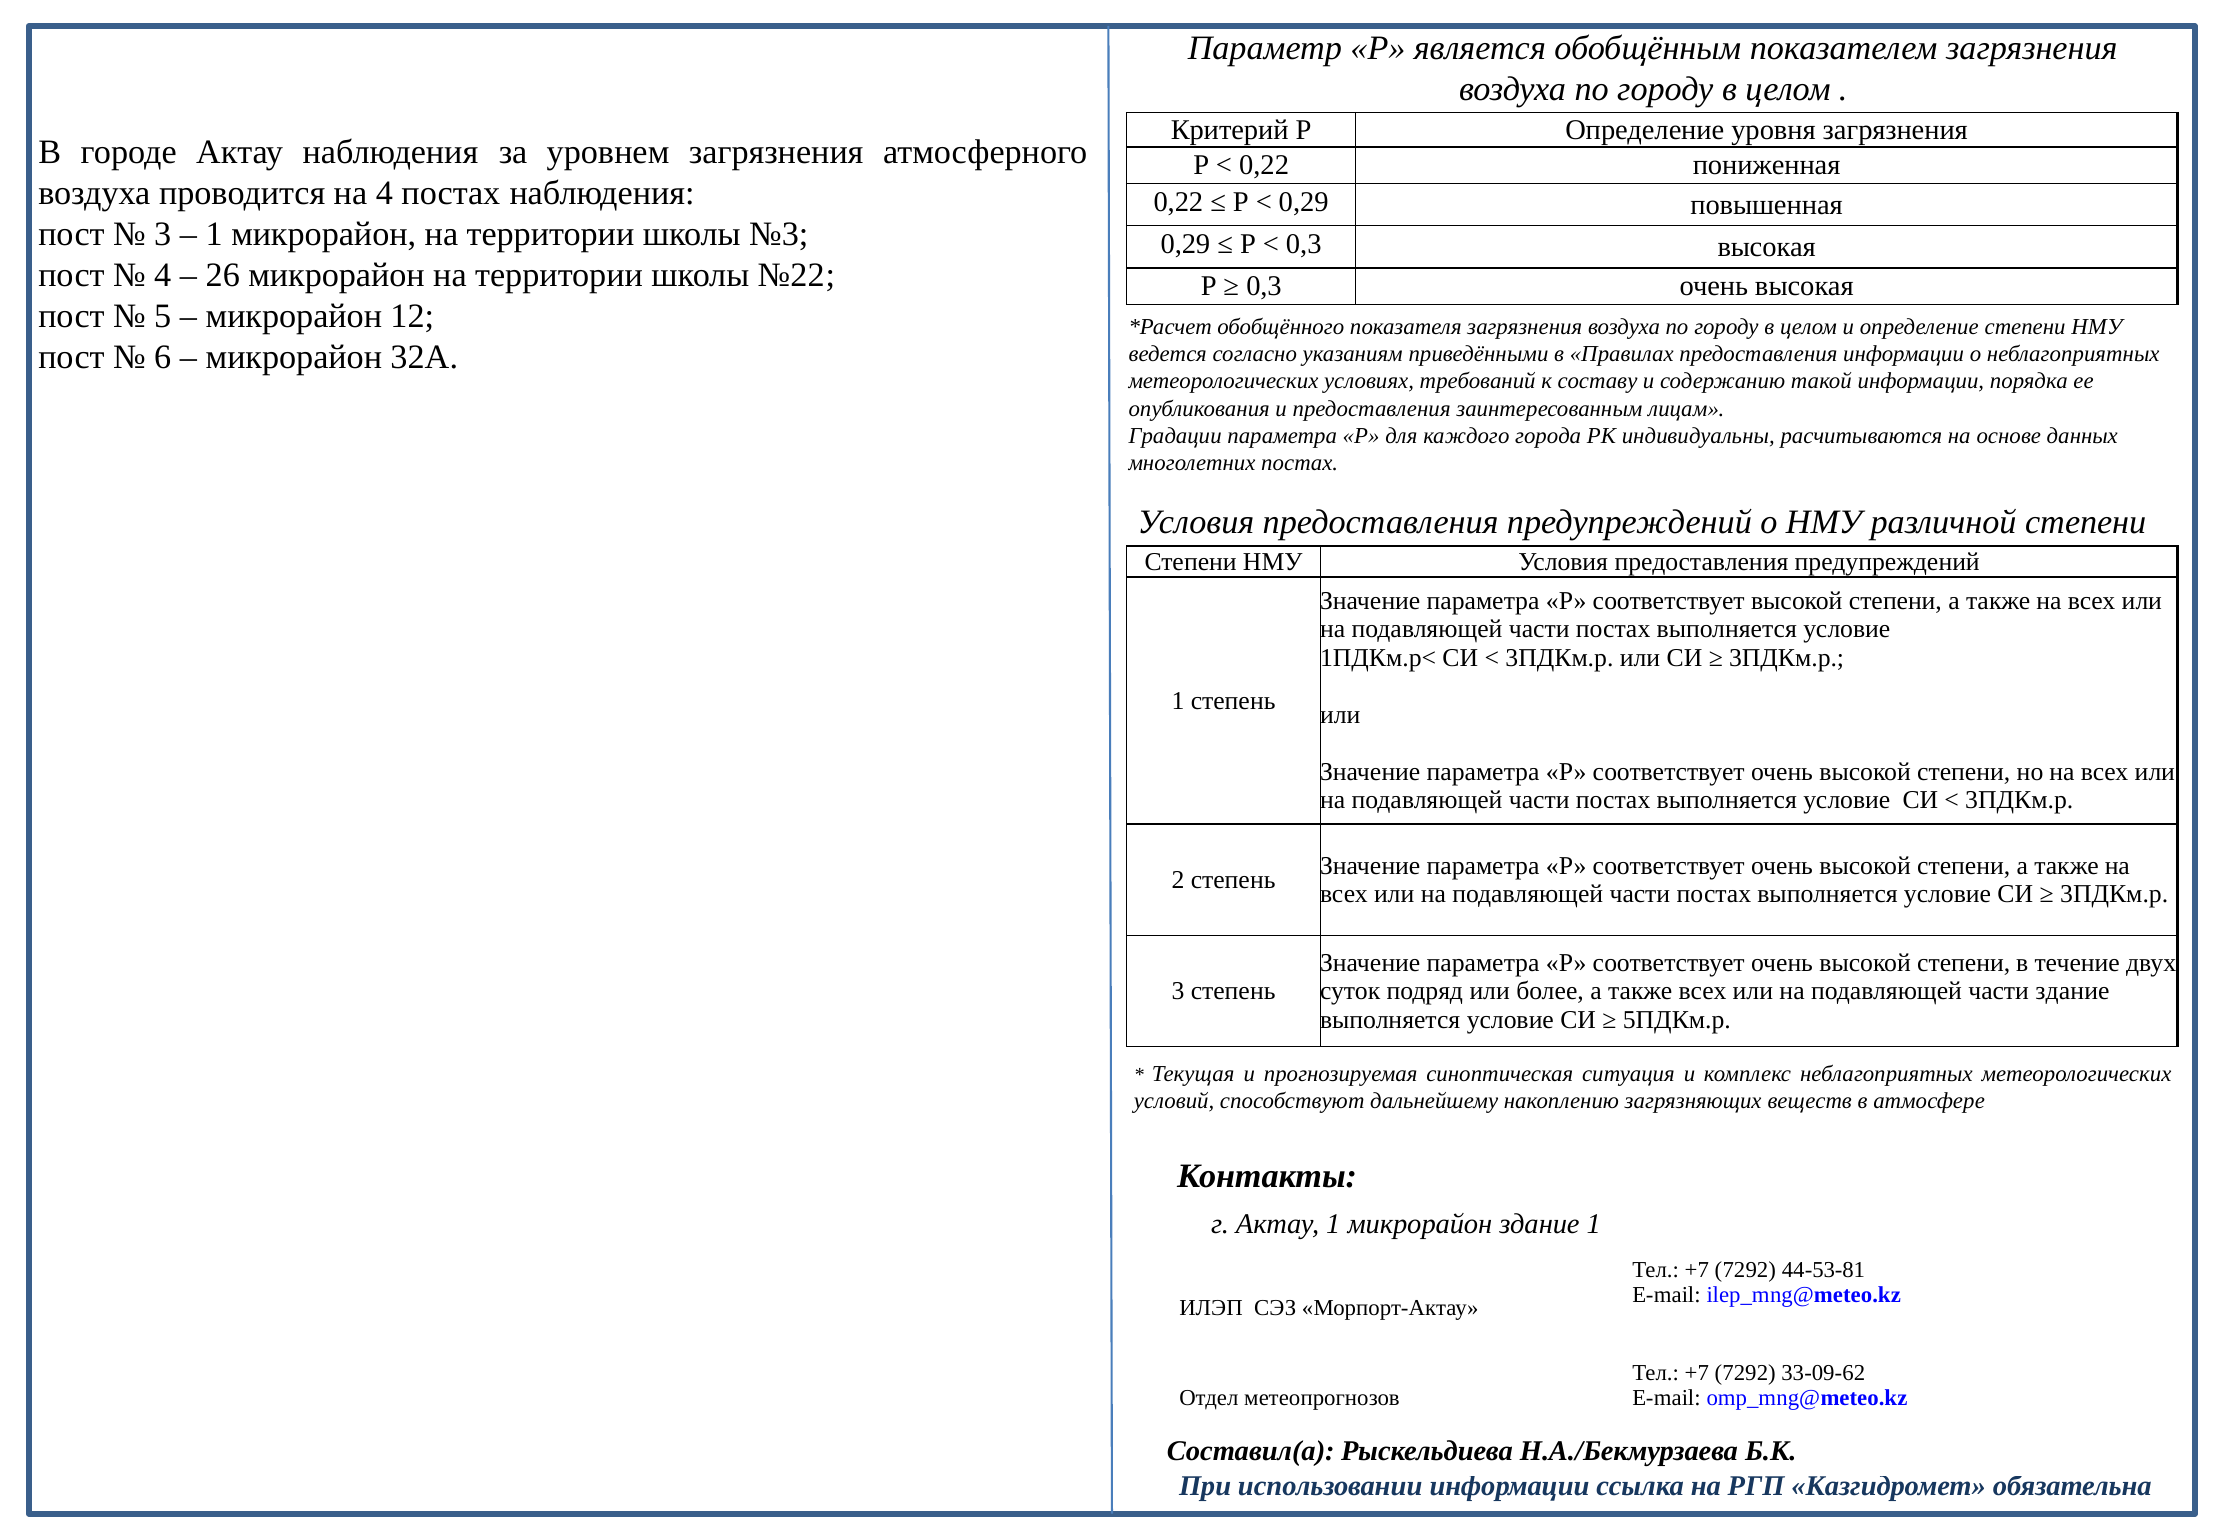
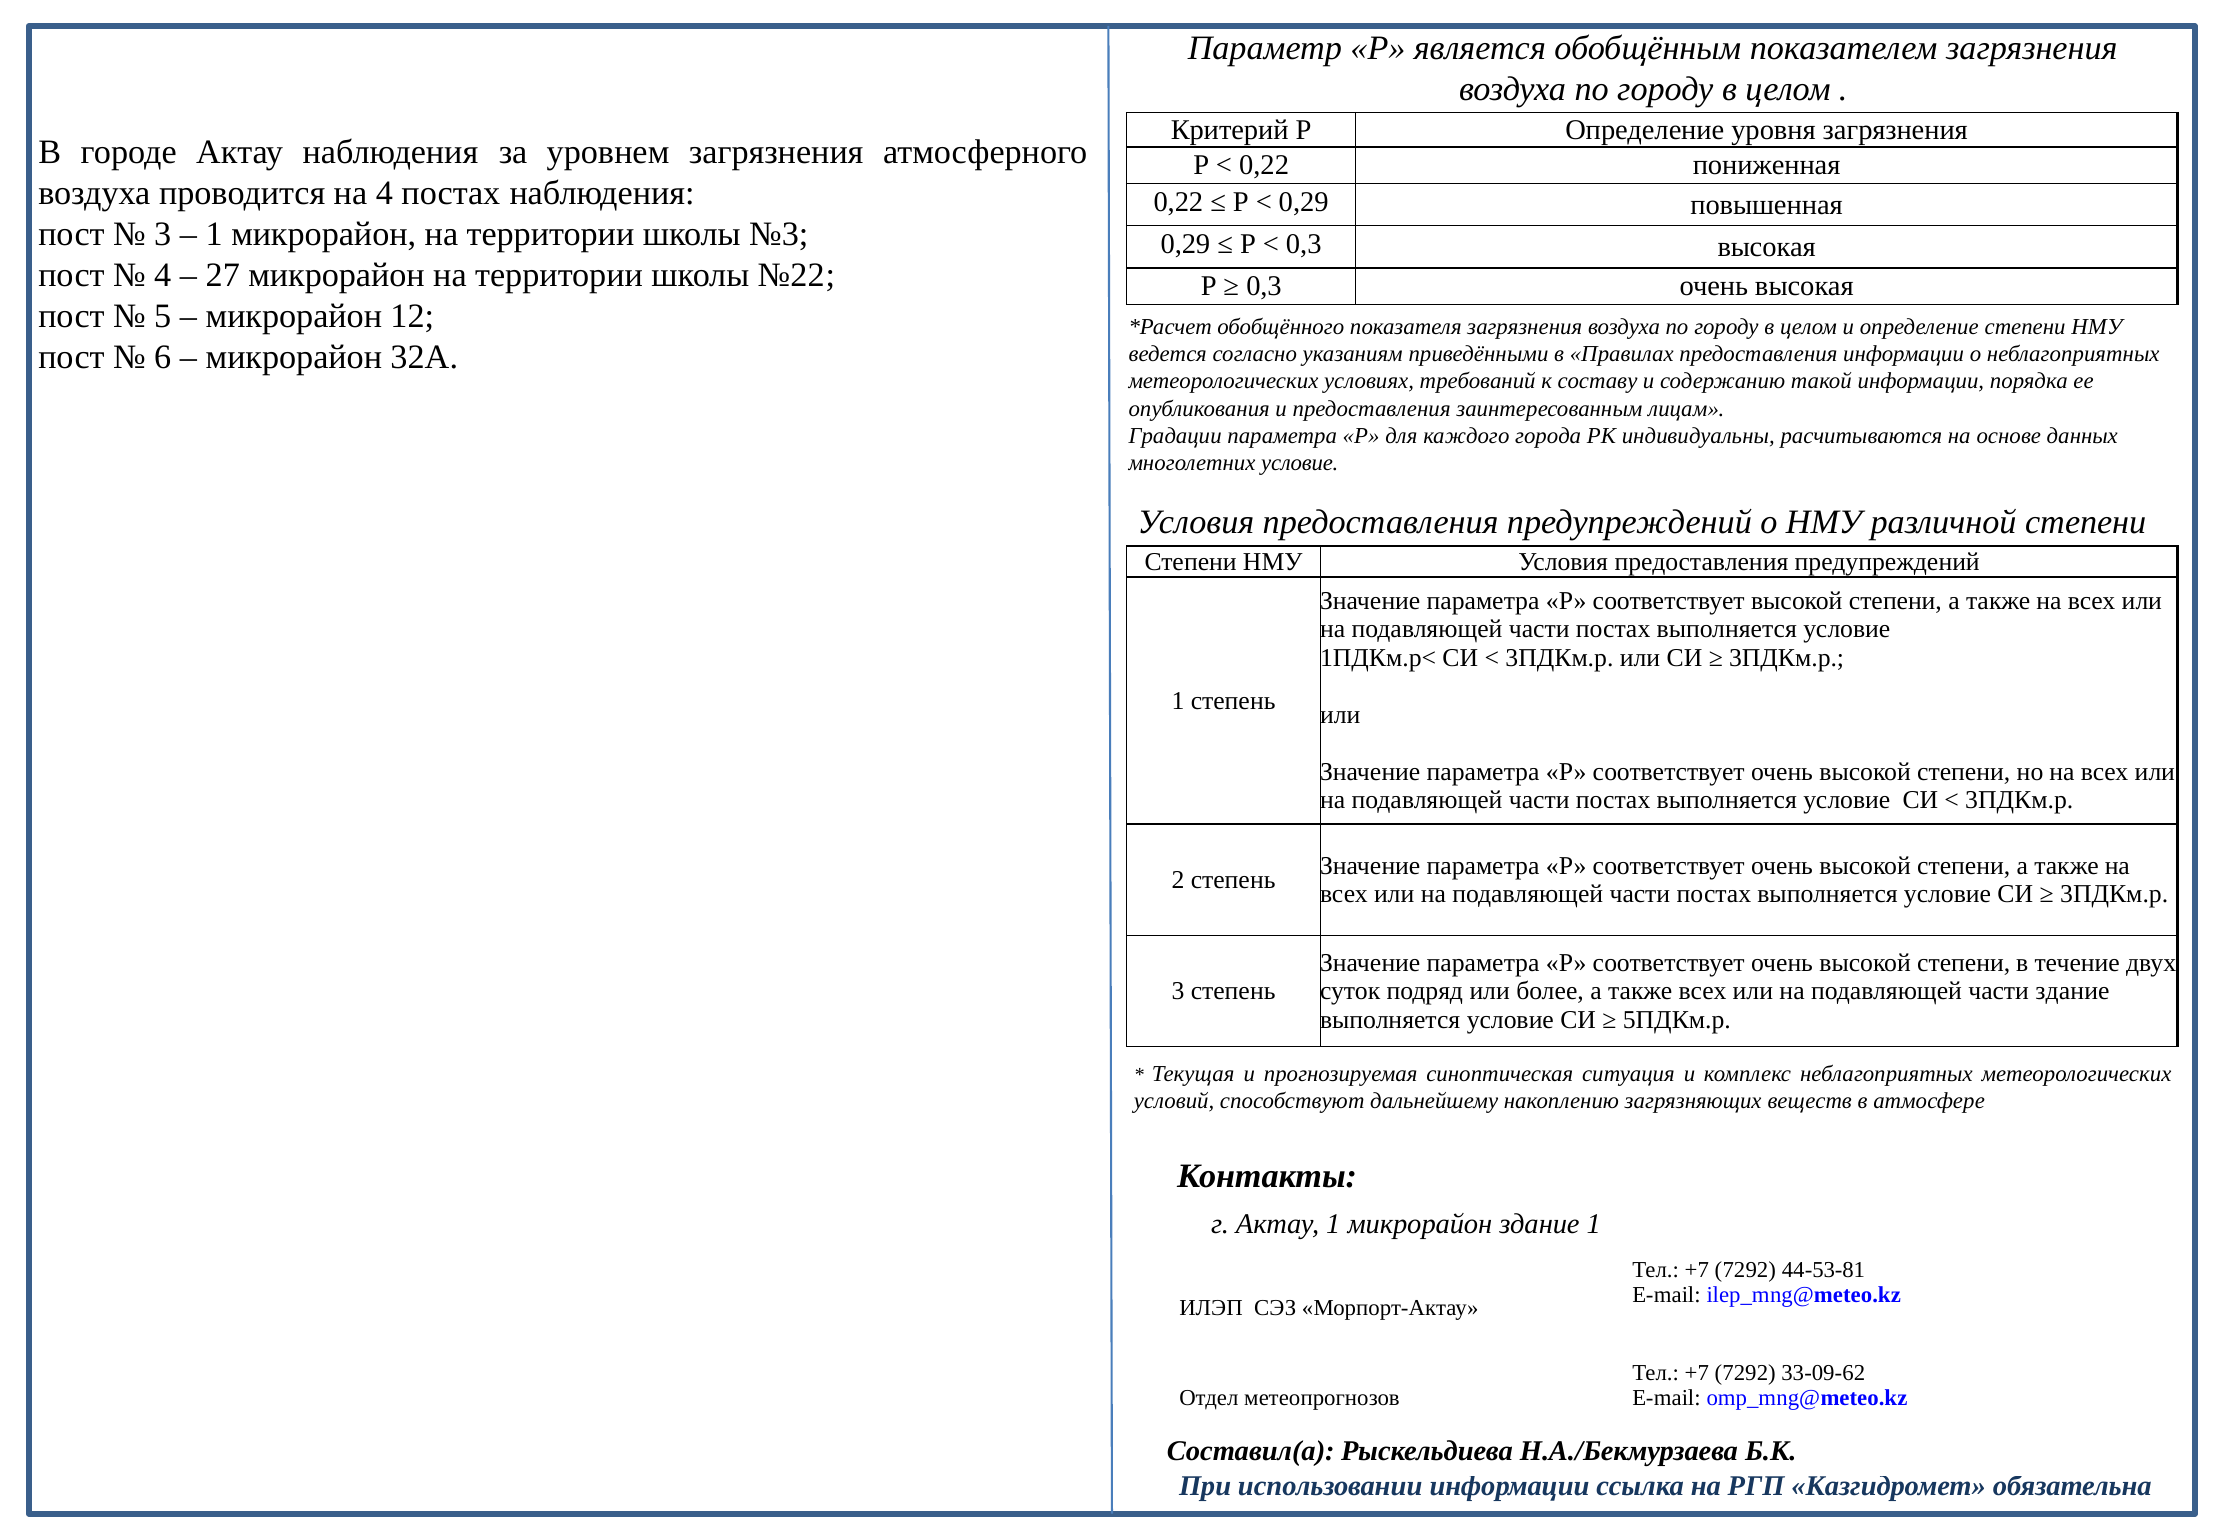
26: 26 -> 27 (223, 275)
многолетних постах: постах -> условие (1300, 463)
